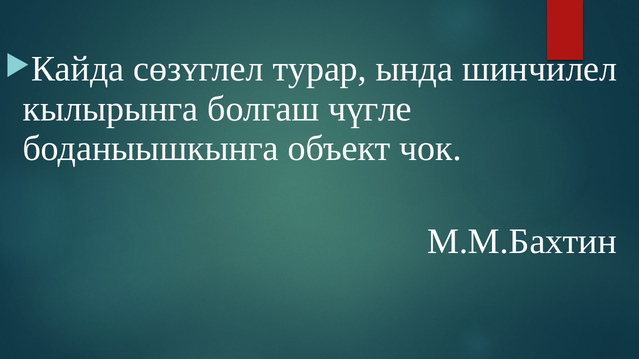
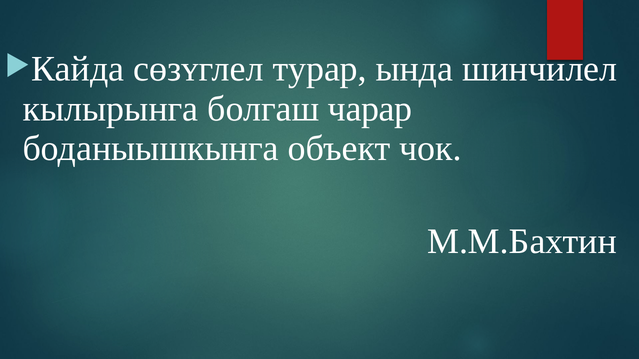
чүгле: чүгле -> чарар (370, 109)
